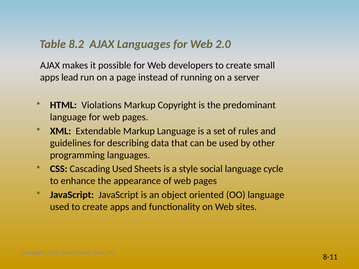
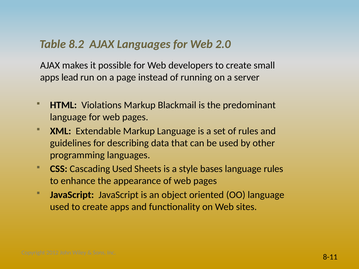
Markup Copyright: Copyright -> Blackmail (177, 105)
social: social -> bases (211, 169)
language cycle: cycle -> rules (273, 169)
